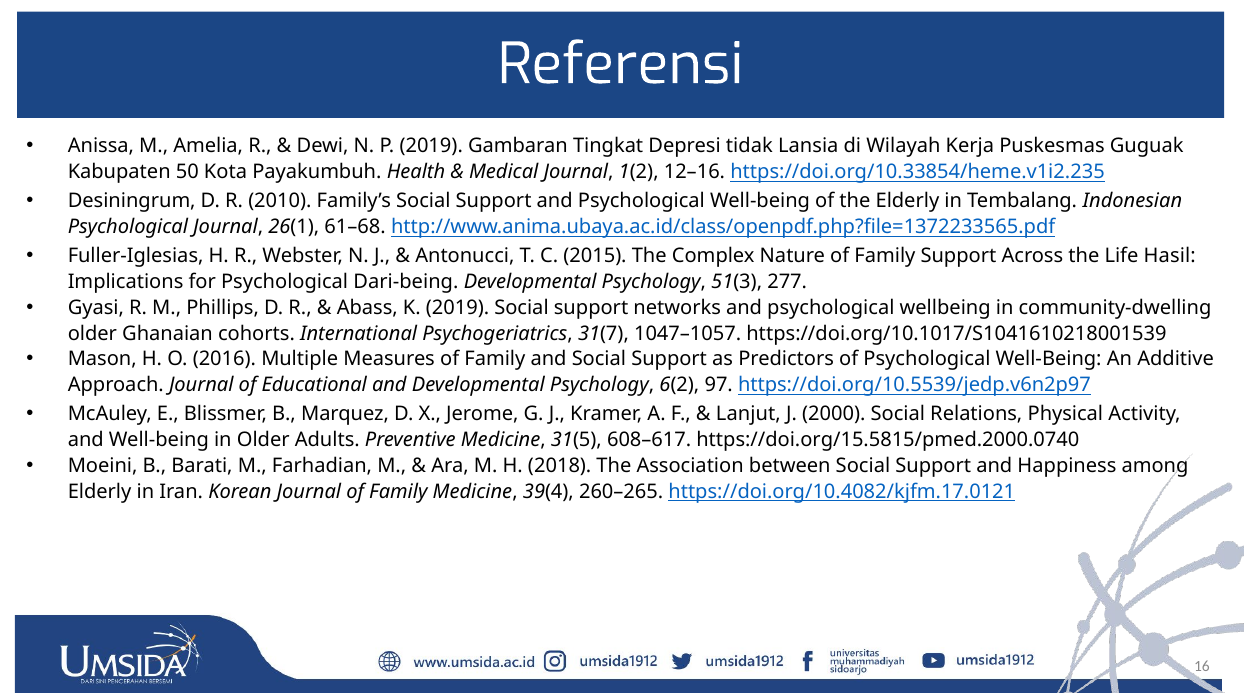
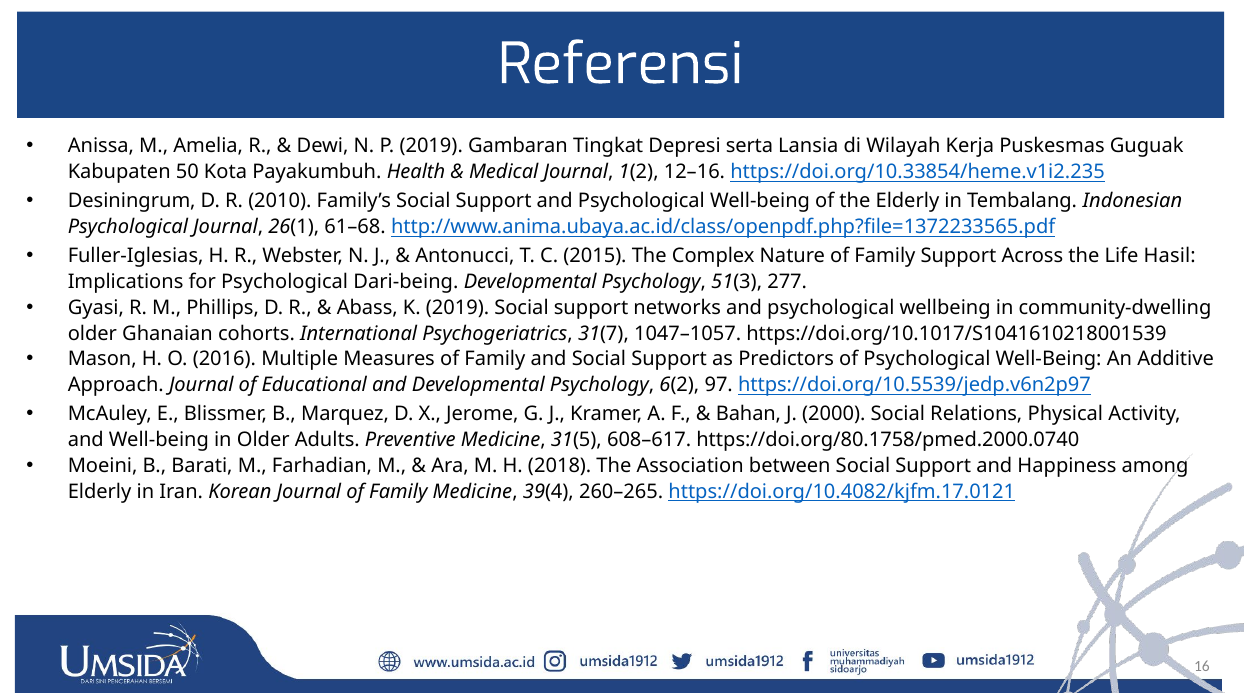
tidak: tidak -> serta (749, 146)
Lanjut: Lanjut -> Bahan (748, 414)
https://doi.org/15.5815/pmed.2000.0740: https://doi.org/15.5815/pmed.2000.0740 -> https://doi.org/80.1758/pmed.2000.0740 (888, 440)
